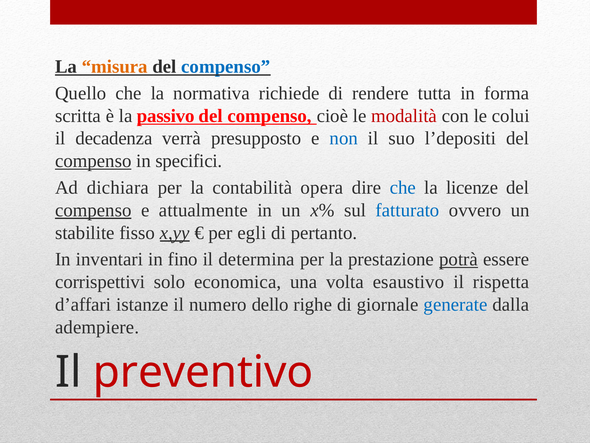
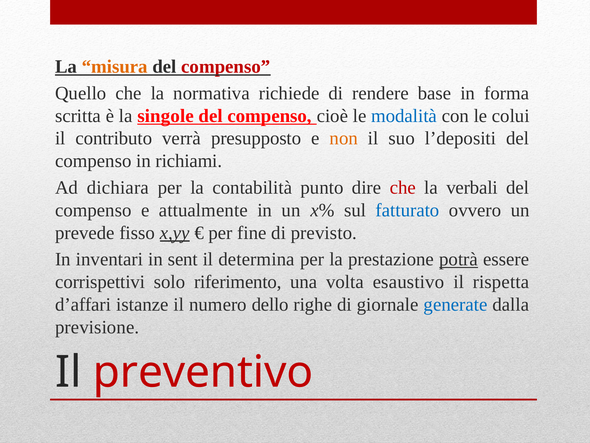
compenso colour: blue -> red (226, 67)
tutta: tutta -> base (435, 93)
passivo: passivo -> singole (166, 116)
modalità colour: red -> blue (404, 116)
decadenza: decadenza -> contributo (114, 138)
non colour: blue -> orange (344, 138)
compenso underline: present -> none (93, 161)
specifici: specifici -> richiami (189, 161)
opera: opera -> punto (322, 187)
che colour: blue -> red (403, 187)
licenze: licenze -> verbali (472, 187)
compenso underline: present -> none (93, 210)
stabilite: stabilite -> prevede (85, 233)
egli: egli -> fine (252, 233)
pertanto: pertanto -> previsto (324, 233)
fino: fino -> sent (183, 259)
economica: economica -> riferimento (238, 282)
adempiere: adempiere -> previsione (97, 327)
